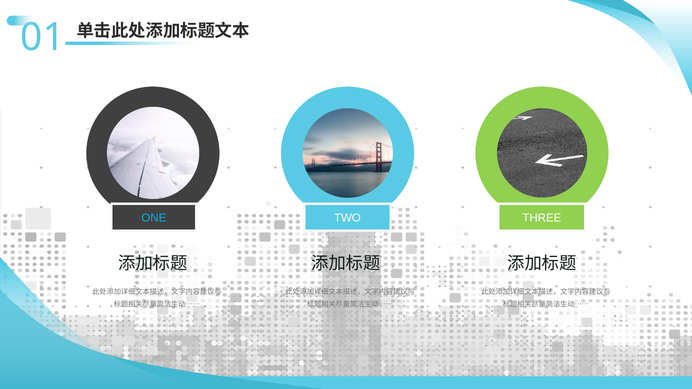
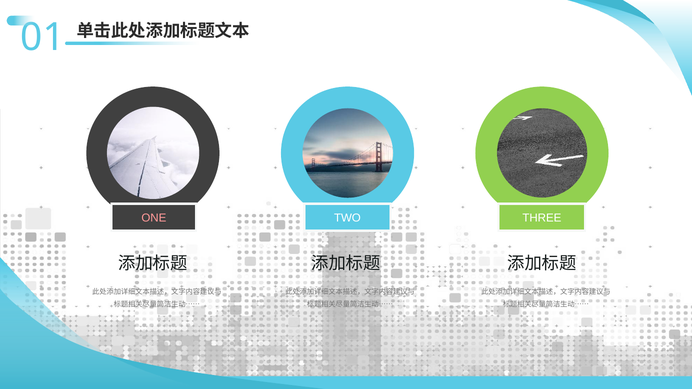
ONE colour: light blue -> pink (154, 218)
